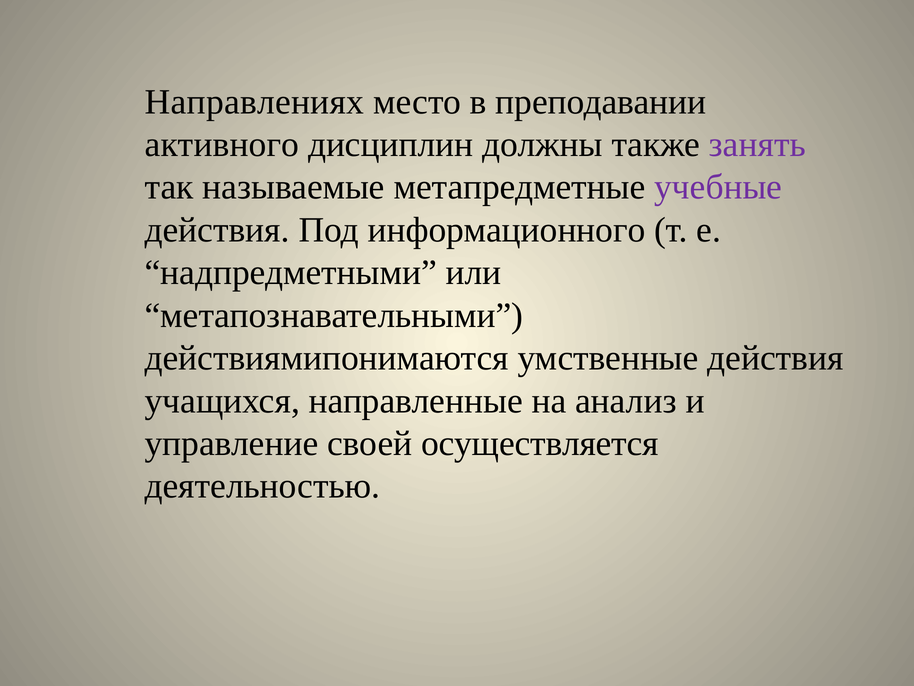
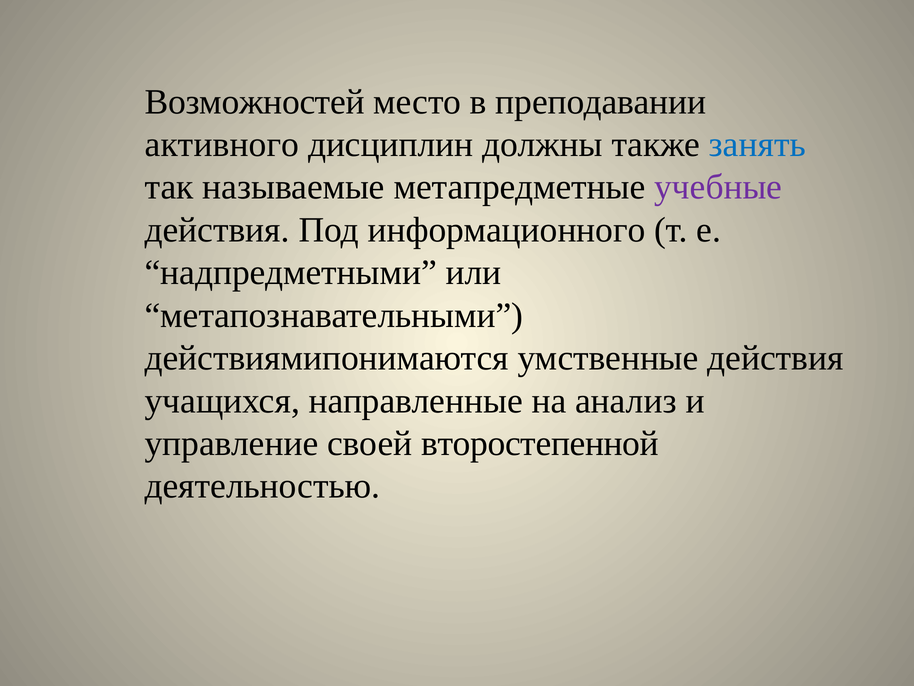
Направлениях: Направлениях -> Возможностей (255, 102)
занять colour: purple -> blue (757, 144)
осуществляется: осуществляется -> второстепенной (540, 443)
